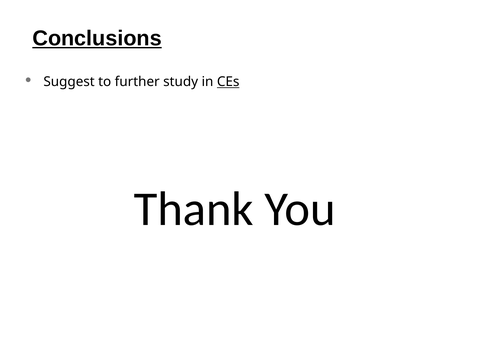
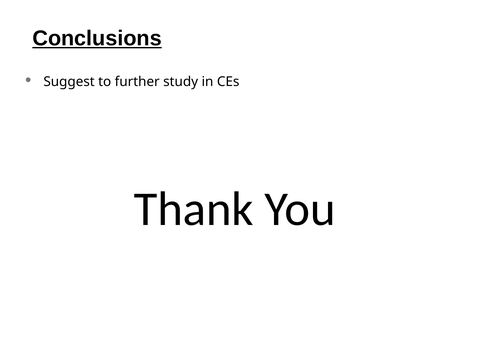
CEs underline: present -> none (228, 82)
